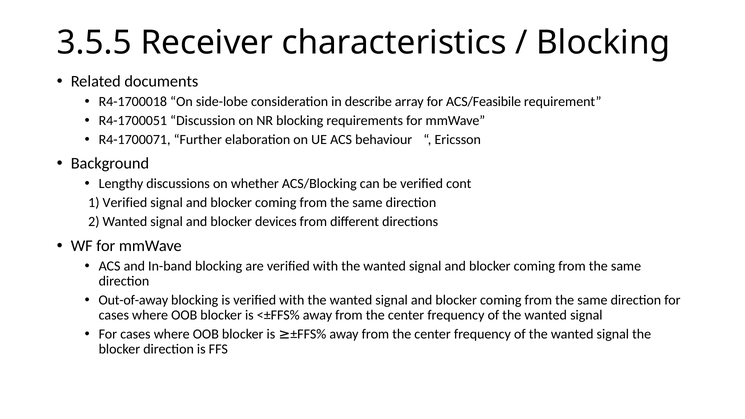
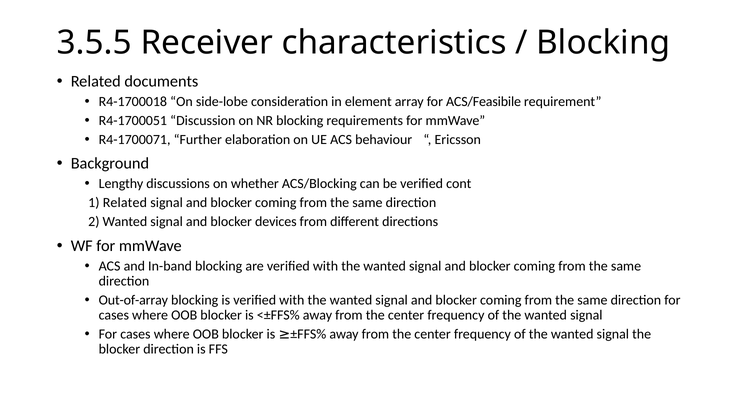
describe: describe -> element (368, 102)
1 Verified: Verified -> Related (125, 203)
Out-of-away: Out-of-away -> Out-of-array (133, 300)
